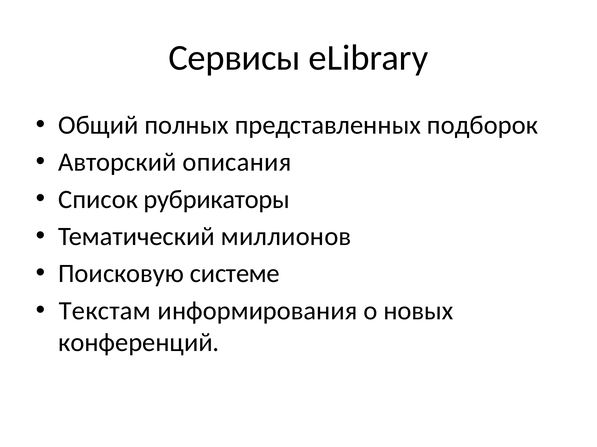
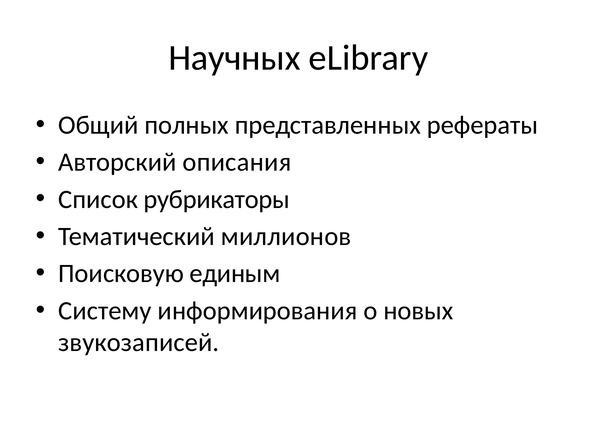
Сервисы: Сервисы -> Научных (234, 58)
подборок: подборок -> рефераты (483, 125)
системе: системе -> единым (235, 274)
Текстам: Текстам -> Систему (105, 311)
конференций: конференций -> звукозаписей (139, 343)
